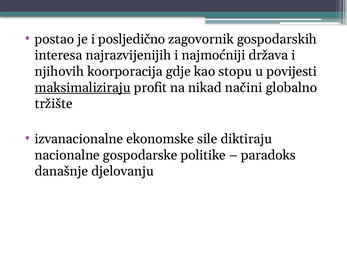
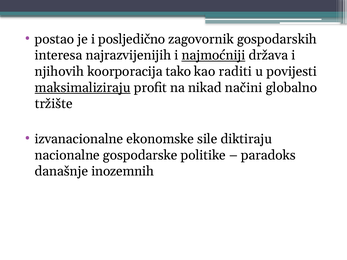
najmoćniji underline: none -> present (213, 55)
gdje: gdje -> tako (178, 72)
stopu: stopu -> raditi (235, 72)
djelovanju: djelovanju -> inozemnih (123, 171)
